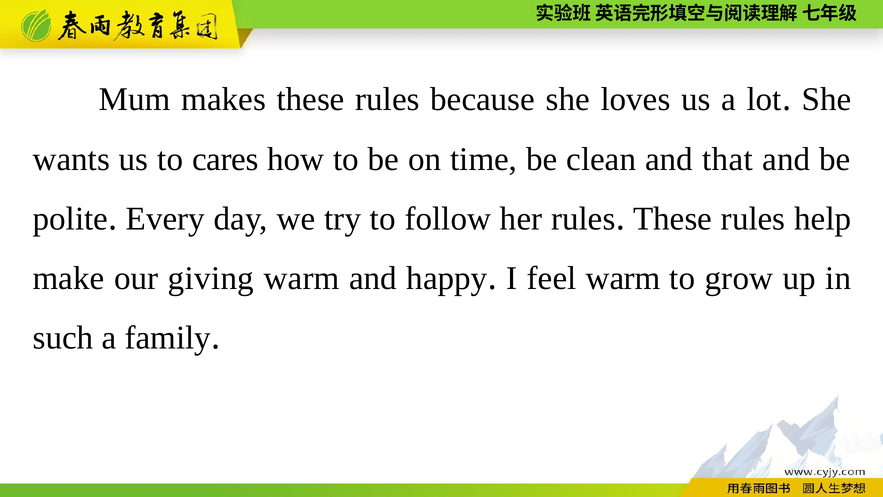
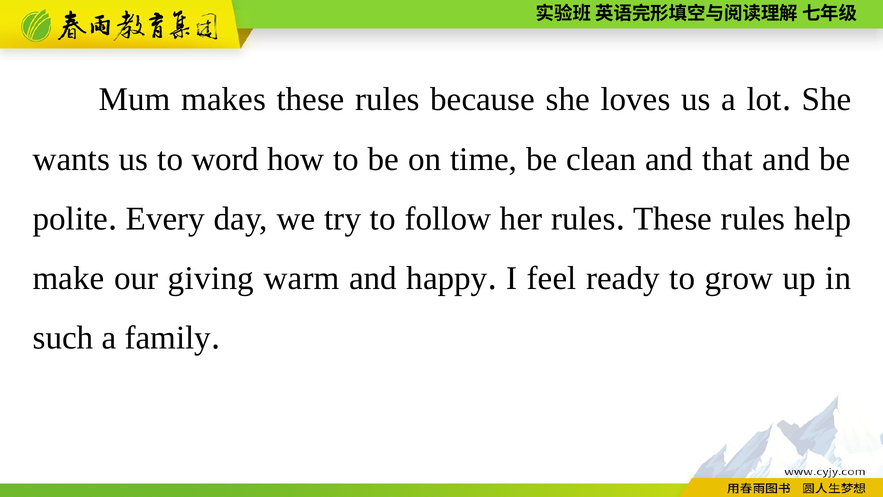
cares: cares -> word (225, 159)
feel warm: warm -> ready (623, 278)
